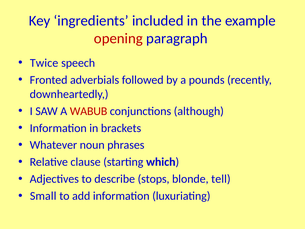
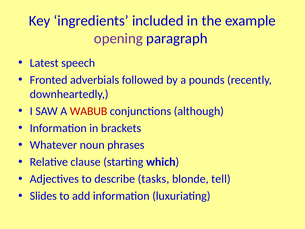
opening colour: red -> purple (118, 38)
Twice: Twice -> Latest (44, 63)
stops: stops -> tasks (153, 179)
Small: Small -> Slides (43, 196)
